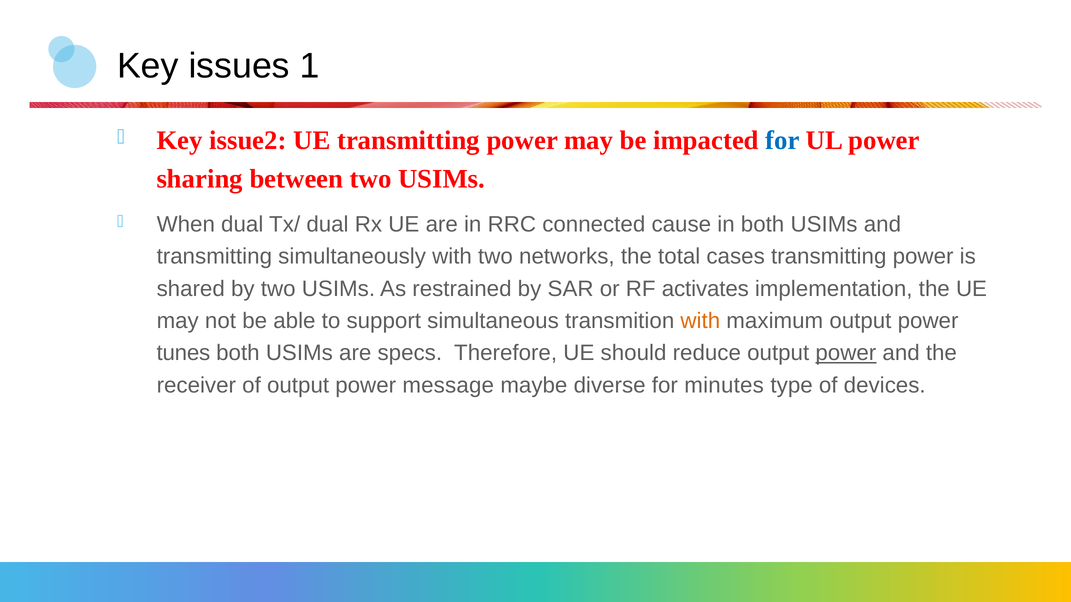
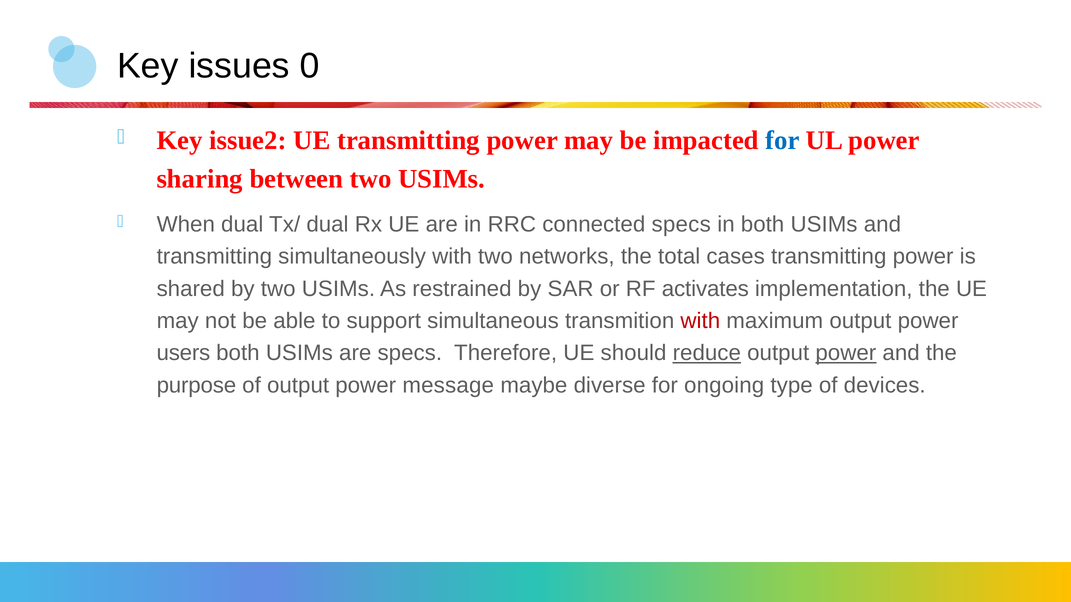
1: 1 -> 0 (310, 66)
connected cause: cause -> specs (681, 225)
with colour: orange -> red (700, 321)
tunes: tunes -> users (183, 353)
reduce underline: none -> present (707, 353)
receiver: receiver -> purpose (196, 385)
minutes: minutes -> ongoing (724, 385)
